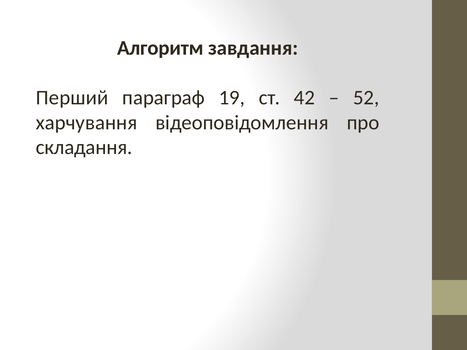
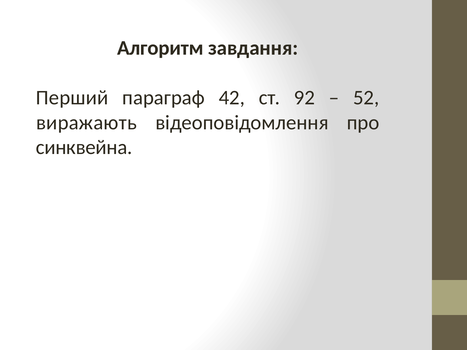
19: 19 -> 42 (232, 98)
42: 42 -> 92 (304, 98)
харчування: харчування -> виражають (86, 123)
складання: складання -> синквейна (84, 148)
